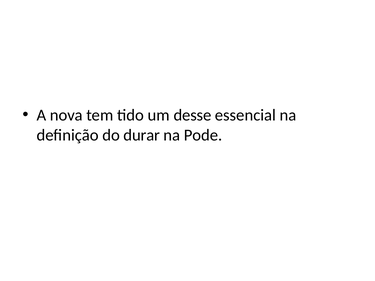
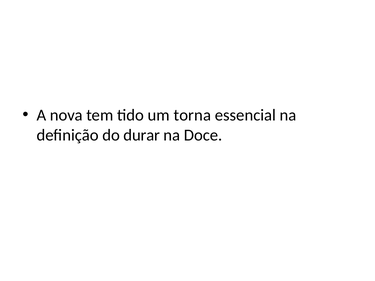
desse: desse -> torna (192, 115)
Pode: Pode -> Doce (203, 135)
